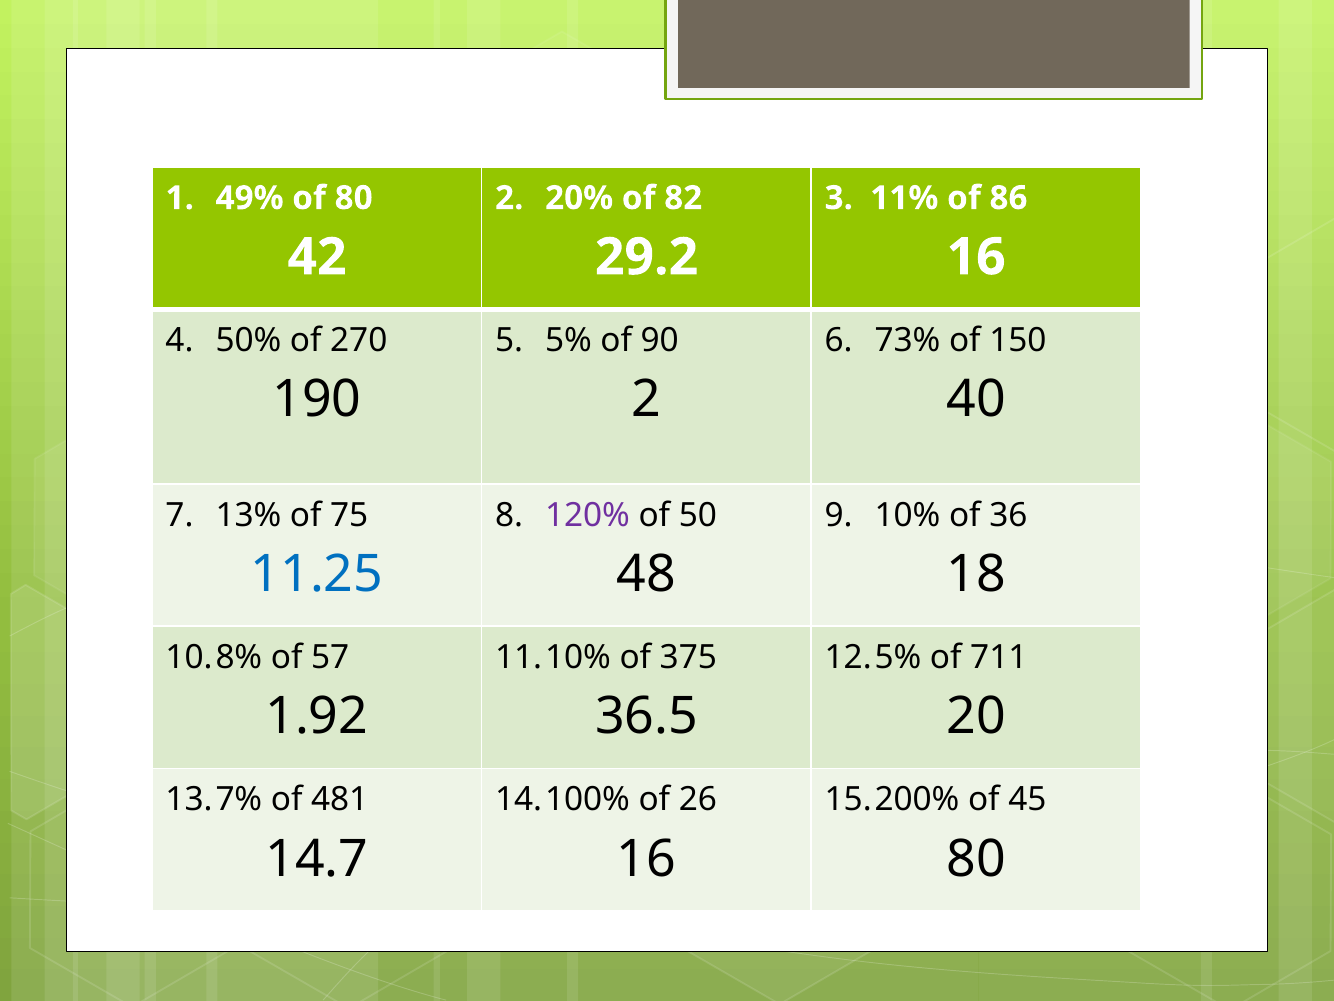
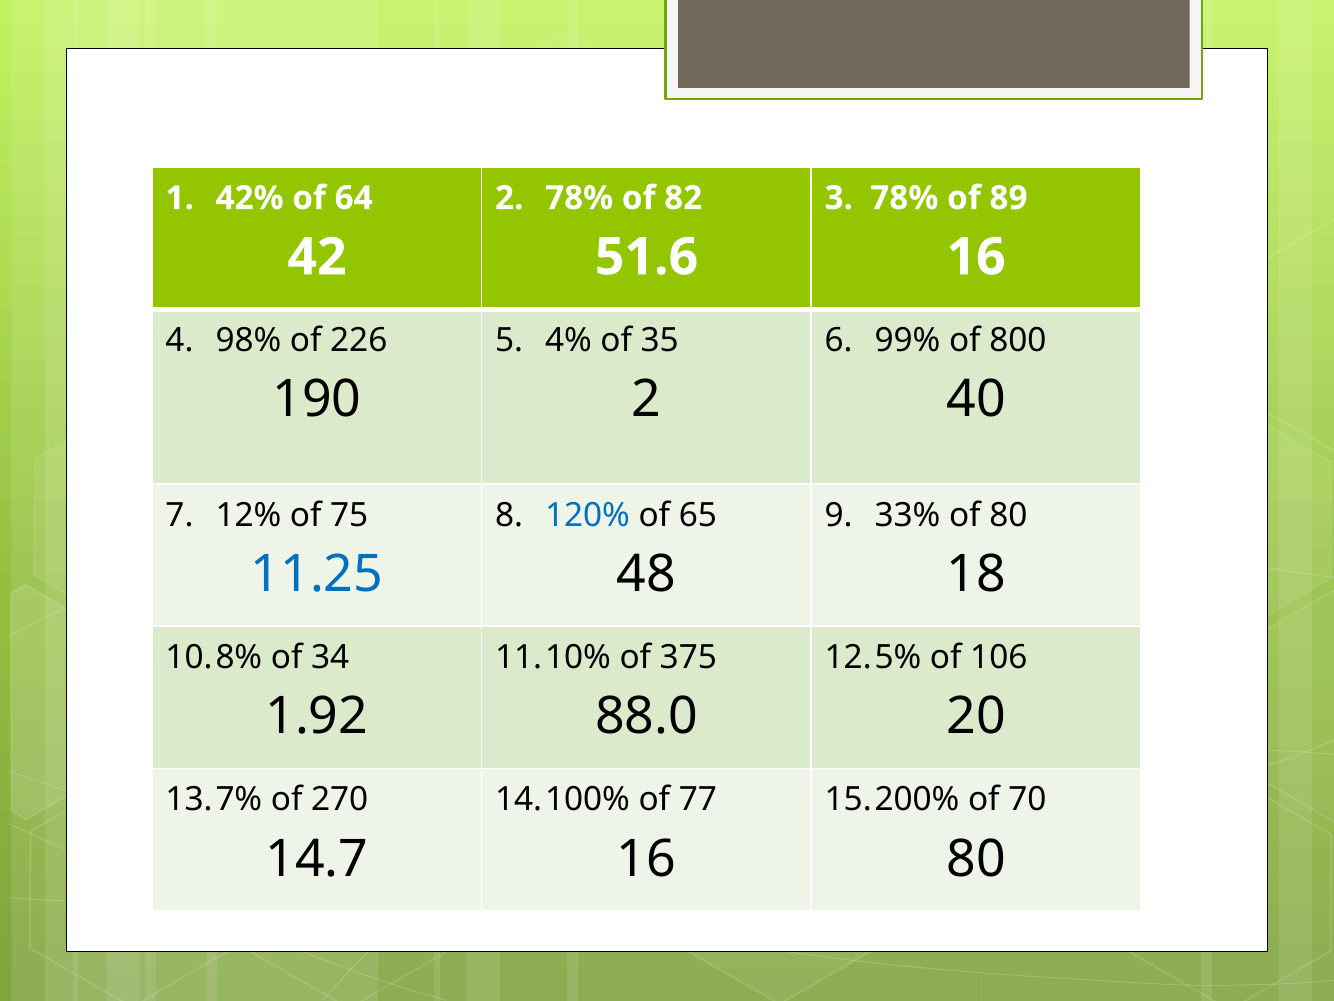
49%: 49% -> 42% (250, 198)
of 80: 80 -> 64 (354, 198)
2 20%: 20% -> 78% (579, 198)
3 11%: 11% -> 78% (904, 198)
86: 86 -> 89 (1009, 198)
29.2: 29.2 -> 51.6 (647, 257)
50%: 50% -> 98% (248, 340)
270: 270 -> 226 (359, 340)
5%: 5% -> 4% (568, 340)
90: 90 -> 35 (660, 340)
73%: 73% -> 99% (908, 340)
150: 150 -> 800 (1018, 340)
13%: 13% -> 12% (248, 515)
120% colour: purple -> blue (588, 515)
50: 50 -> 65 (698, 515)
10%: 10% -> 33% (908, 515)
of 36: 36 -> 80 (1008, 515)
57: 57 -> 34 (330, 657)
711: 711 -> 106 (999, 657)
36.5: 36.5 -> 88.0 (647, 716)
481: 481 -> 270 (340, 799)
26: 26 -> 77 (698, 799)
45: 45 -> 70 (1027, 799)
